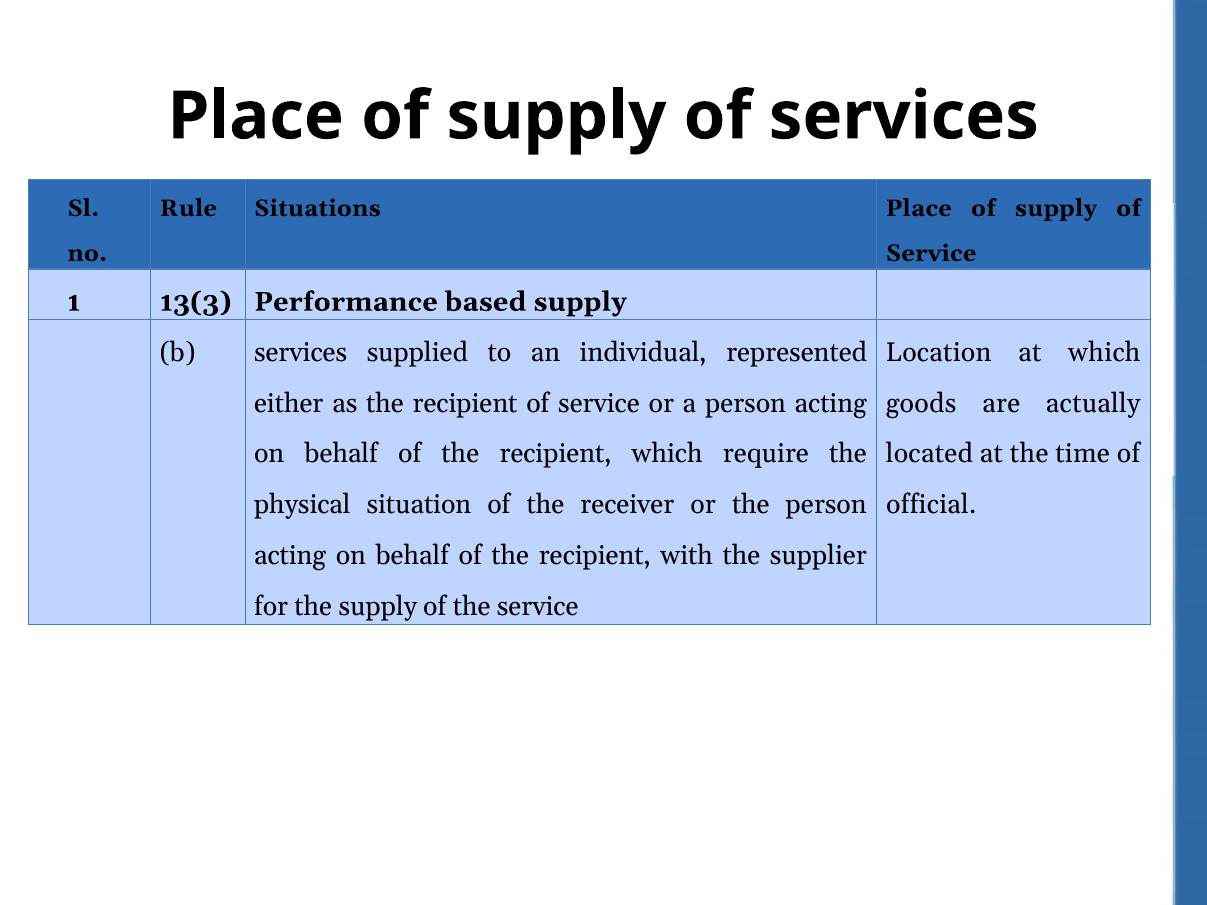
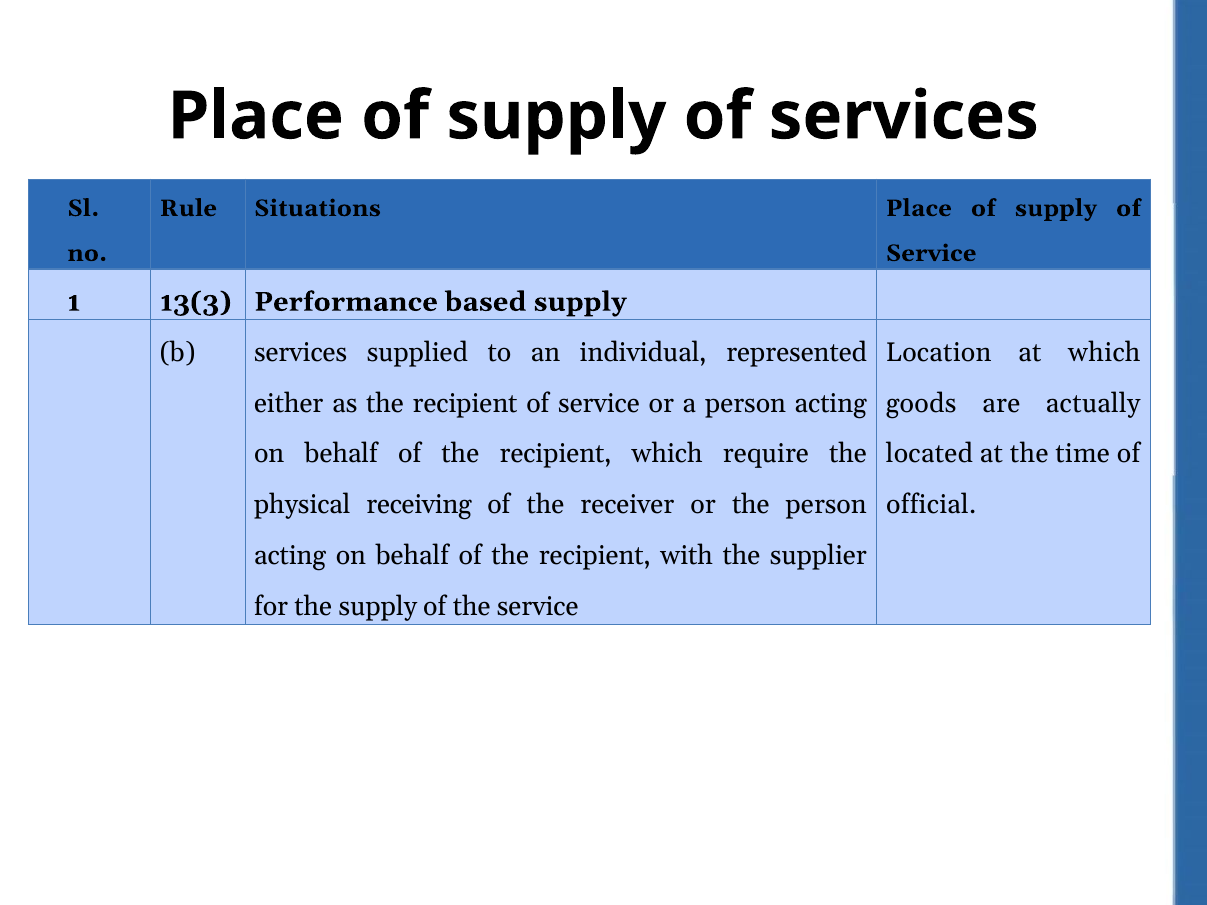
situation: situation -> receiving (419, 505)
